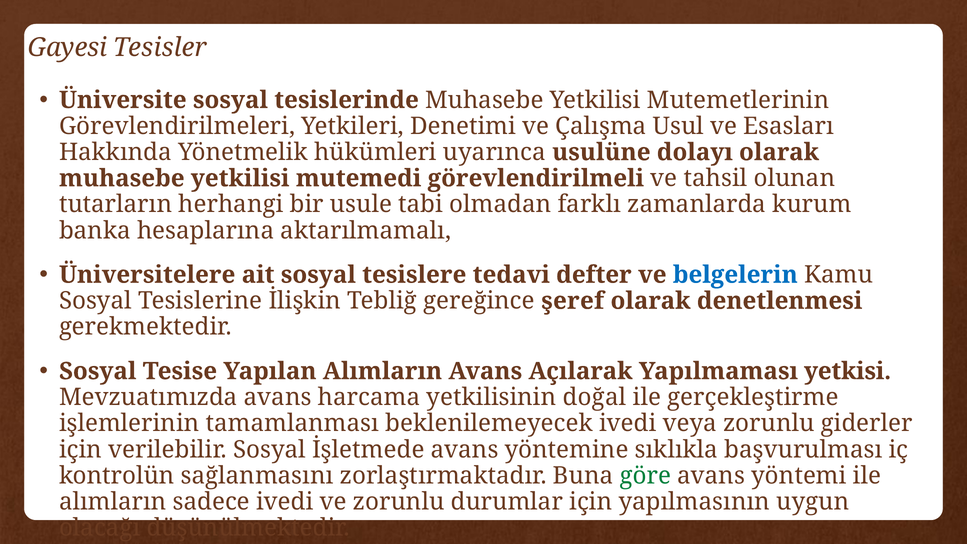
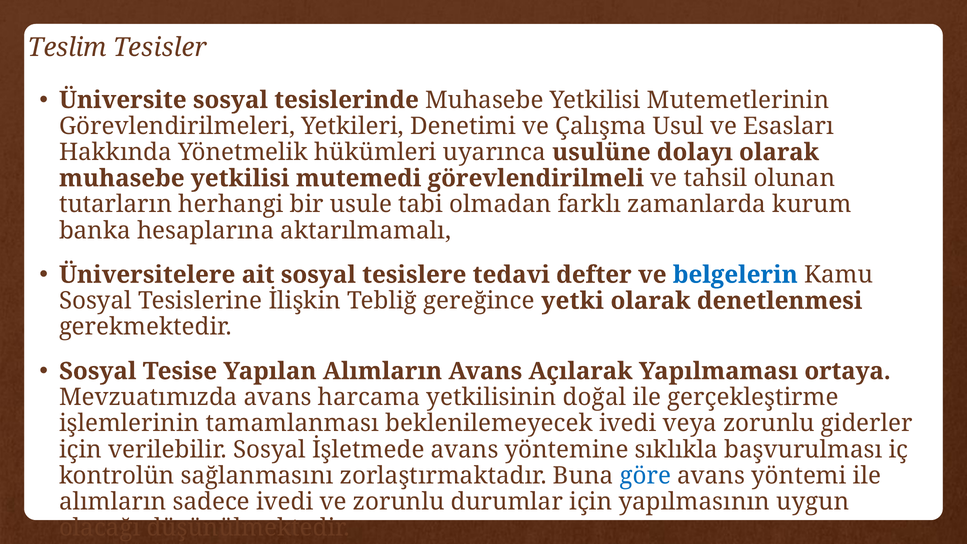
Gayesi: Gayesi -> Teslim (67, 48)
şeref: şeref -> yetki (573, 301)
yetkisi: yetkisi -> ortaya (848, 371)
göre colour: green -> blue (645, 476)
